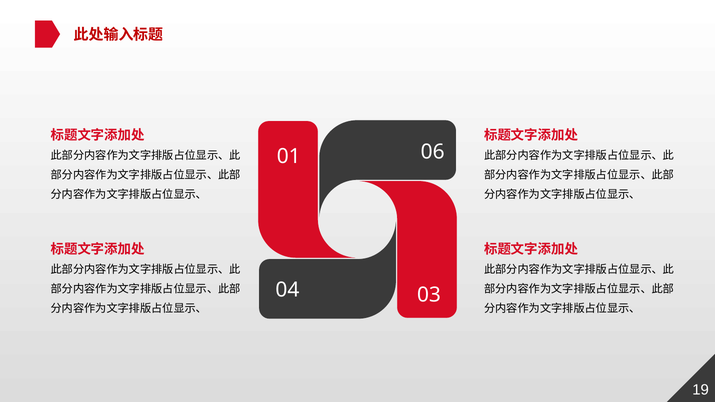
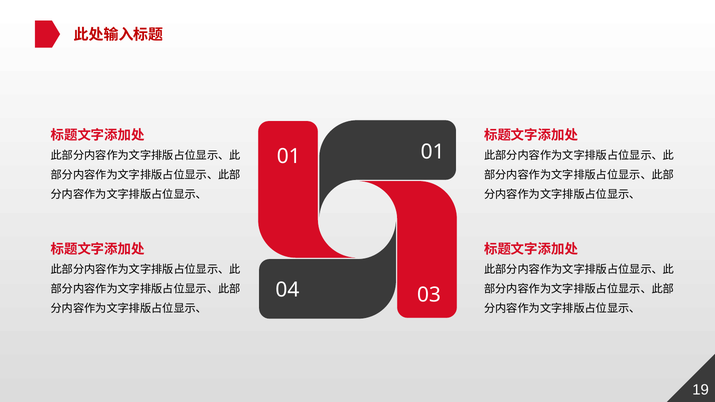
01 06: 06 -> 01 (433, 152)
